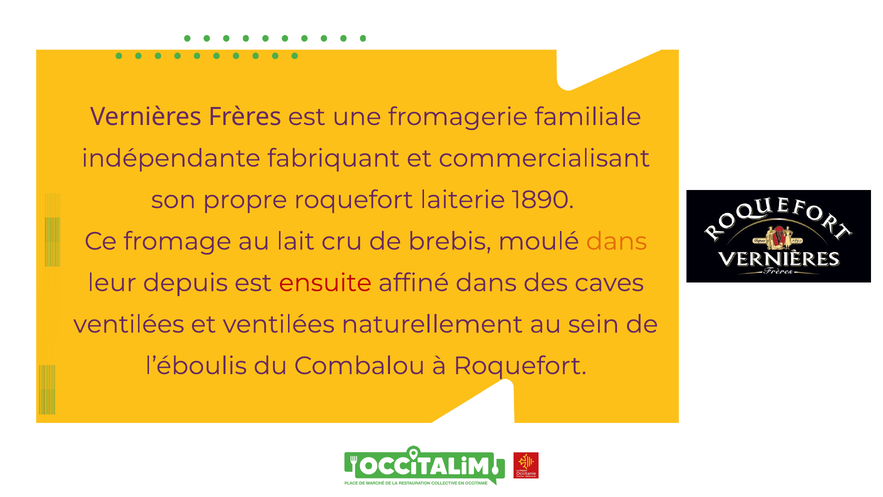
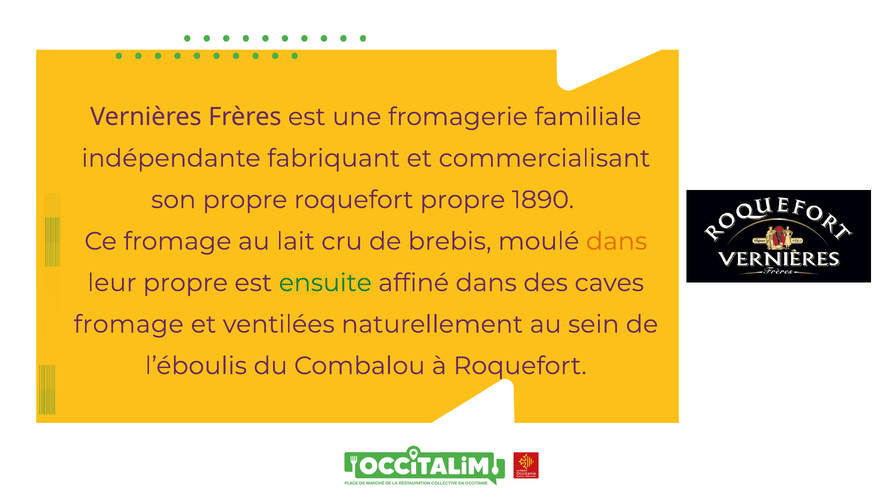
roquefort laiterie: laiterie -> propre (463, 200)
leur depuis: depuis -> propre (185, 283)
ensuite colour: red -> green (325, 283)
ventilées: ventilées -> fromage (129, 324)
